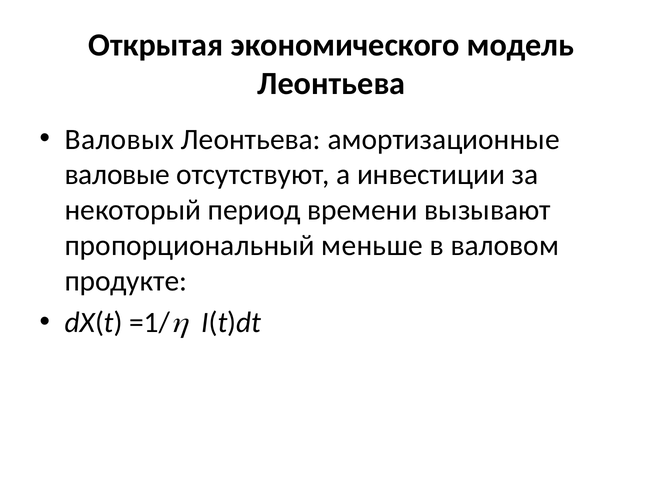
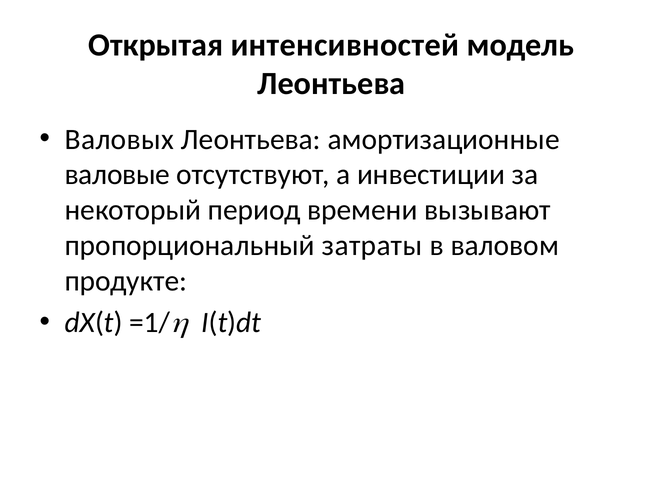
экономического: экономического -> интенсивностей (345, 45)
меньше: меньше -> затраты (372, 245)
